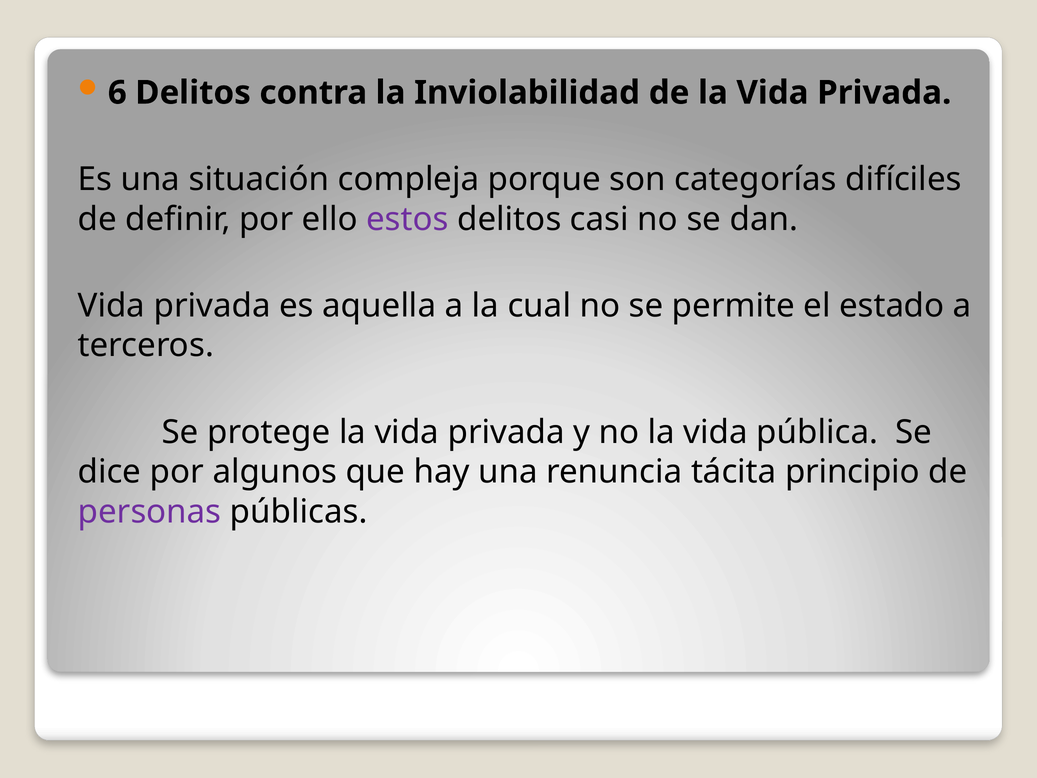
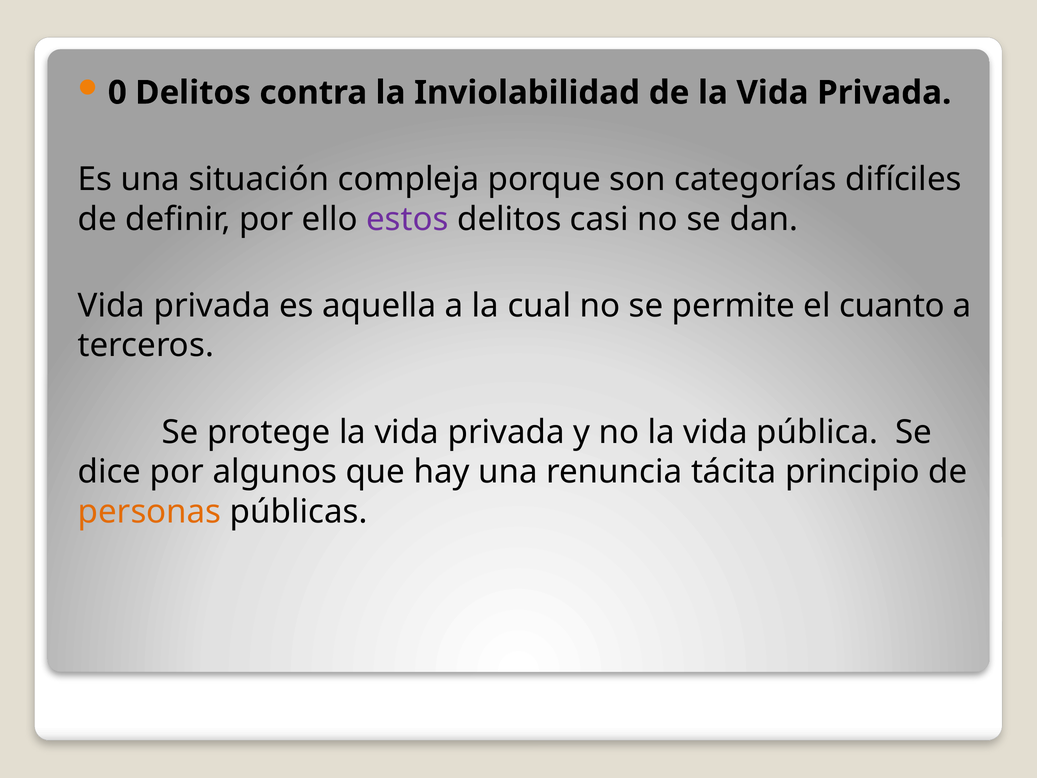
6: 6 -> 0 (117, 93)
estado: estado -> cuanto (892, 306)
personas colour: purple -> orange (150, 511)
